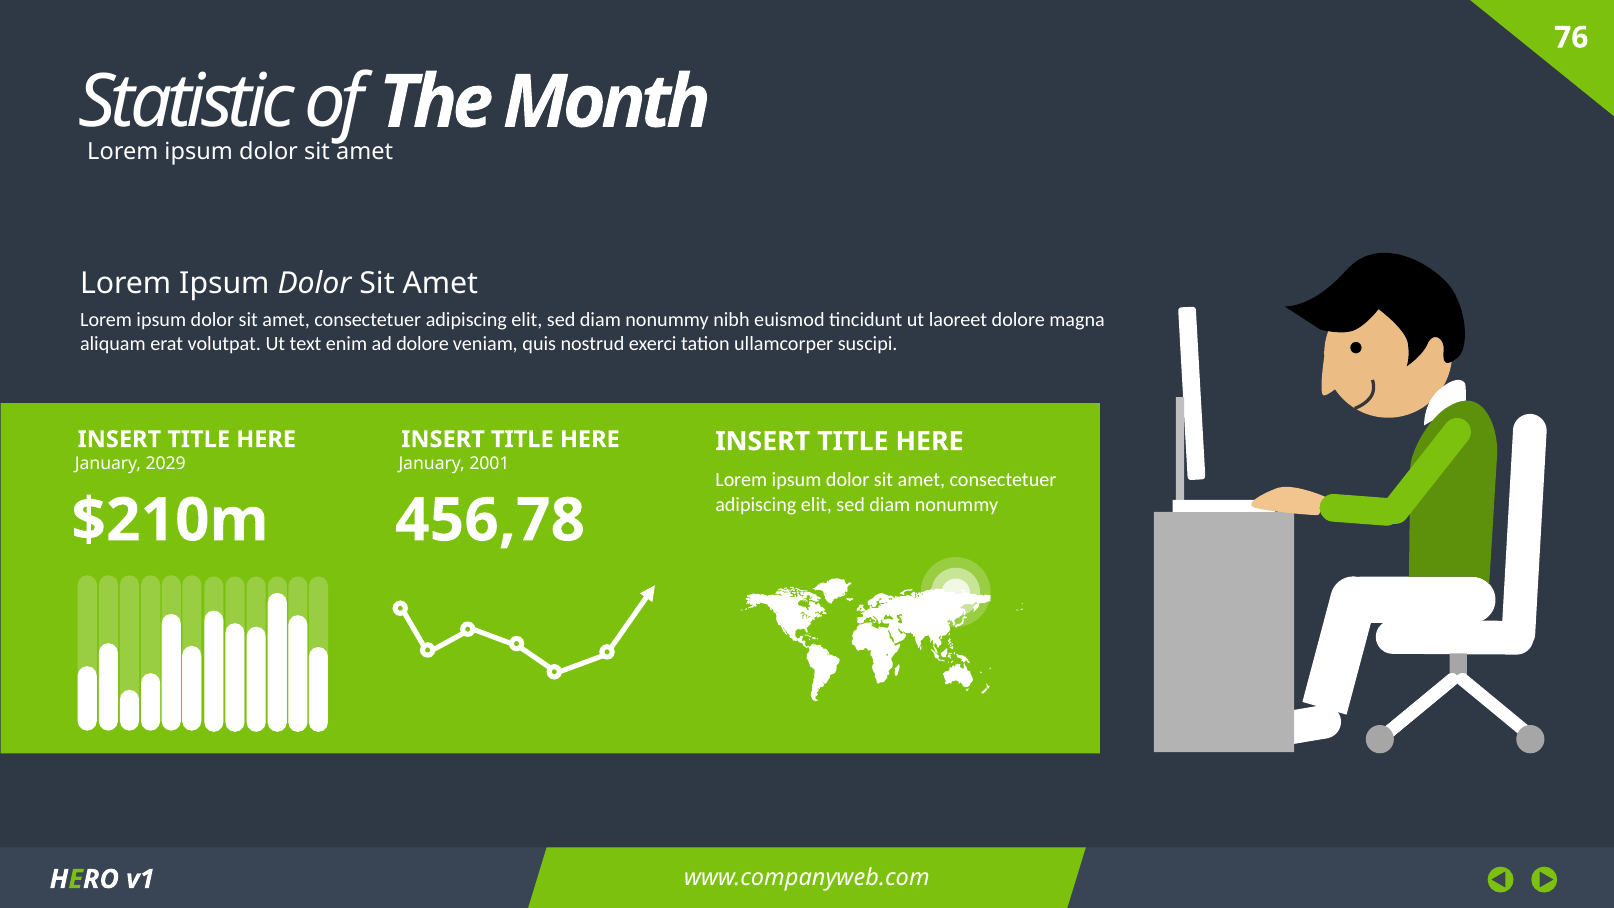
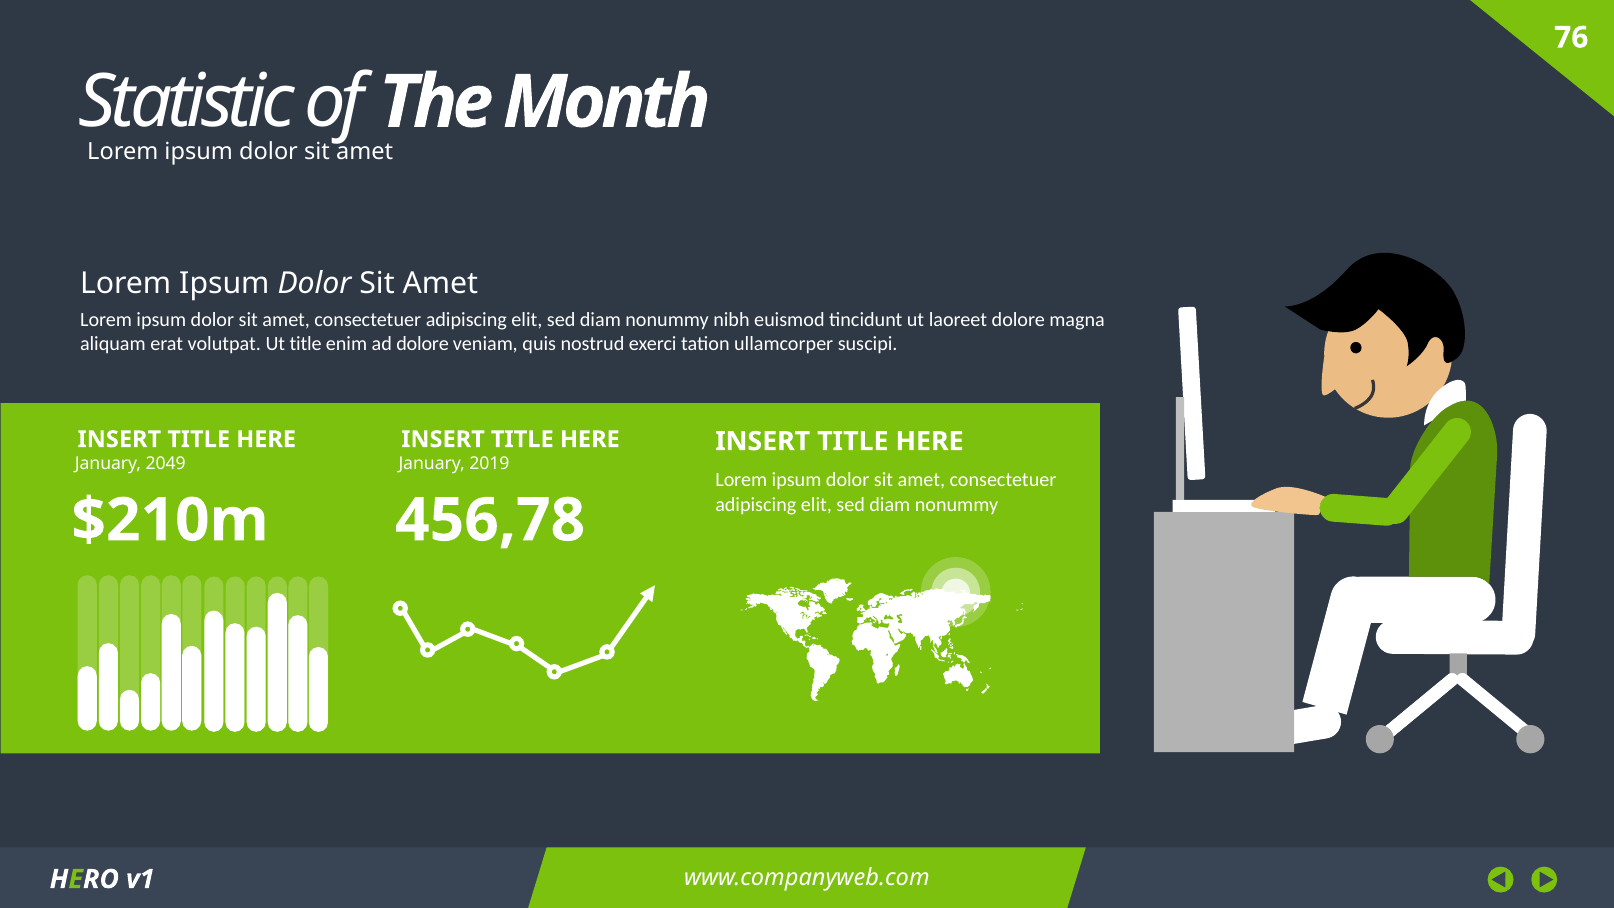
Ut text: text -> title (306, 344)
2029: 2029 -> 2049 (166, 464)
2001: 2001 -> 2019 (489, 464)
